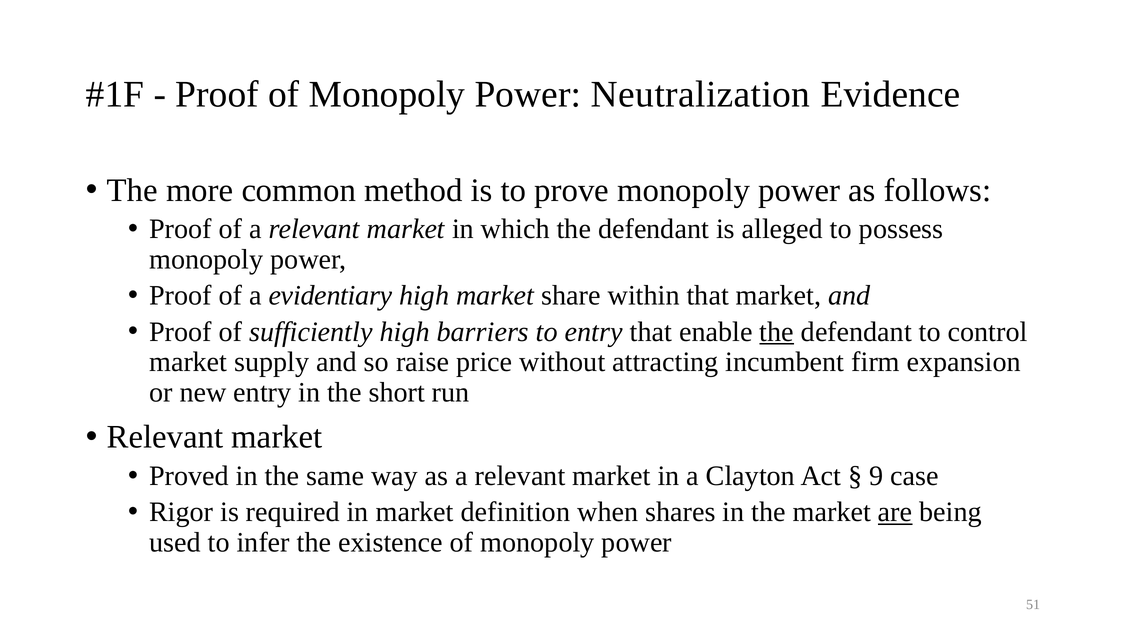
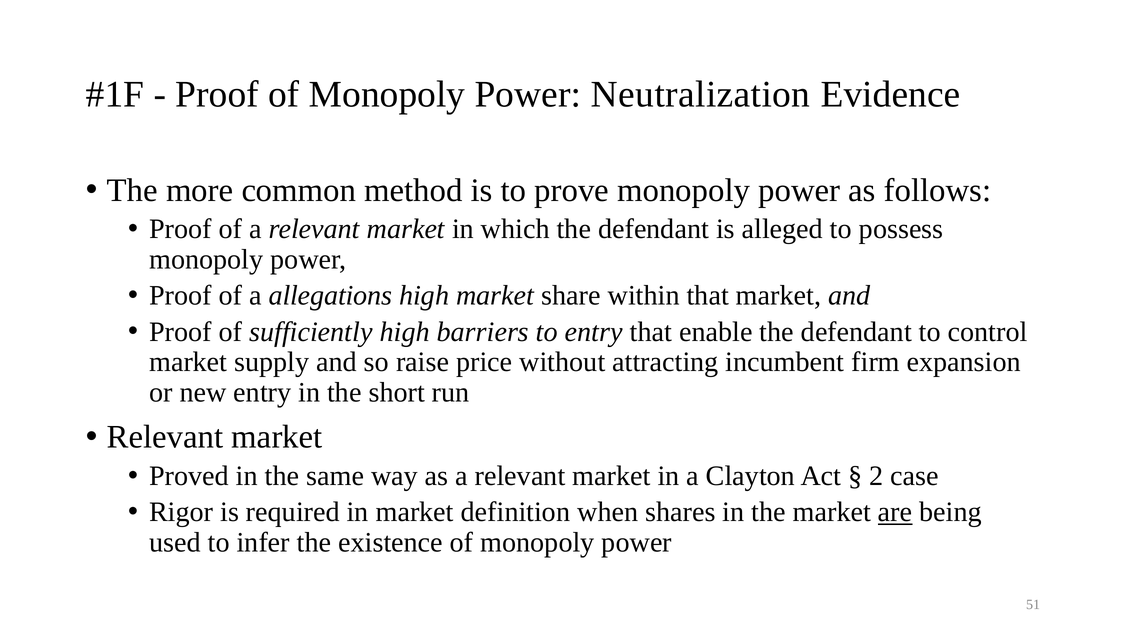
evidentiary: evidentiary -> allegations (330, 296)
the underline: present -> none (777, 332)
9: 9 -> 2 (876, 476)
